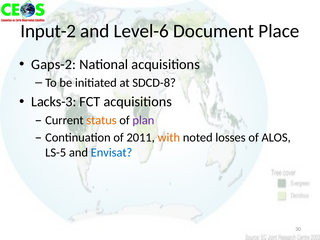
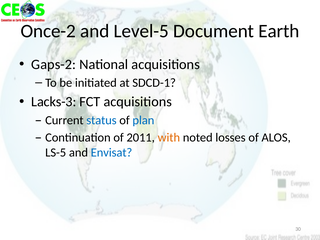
Input-2: Input-2 -> Once-2 (48, 31)
Level-6: Level-6 -> Level-5 (141, 31)
Place: Place -> Earth (279, 31)
SDCD-8: SDCD-8 -> SDCD-1 (154, 83)
status colour: orange -> blue (101, 120)
plan colour: purple -> blue (143, 120)
